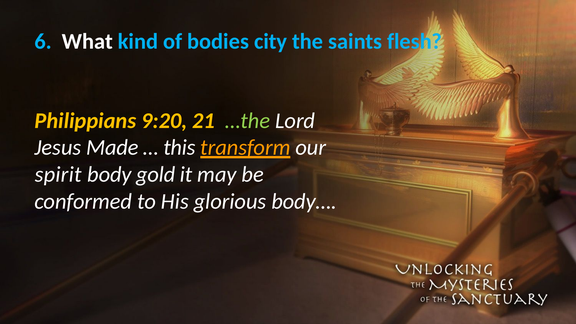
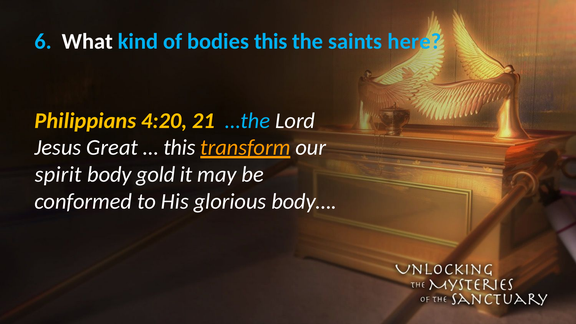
bodies city: city -> this (271, 41)
flesh: flesh -> here (414, 41)
9:20: 9:20 -> 4:20 (164, 121)
…the colour: light green -> light blue (248, 121)
Made: Made -> Great (112, 148)
